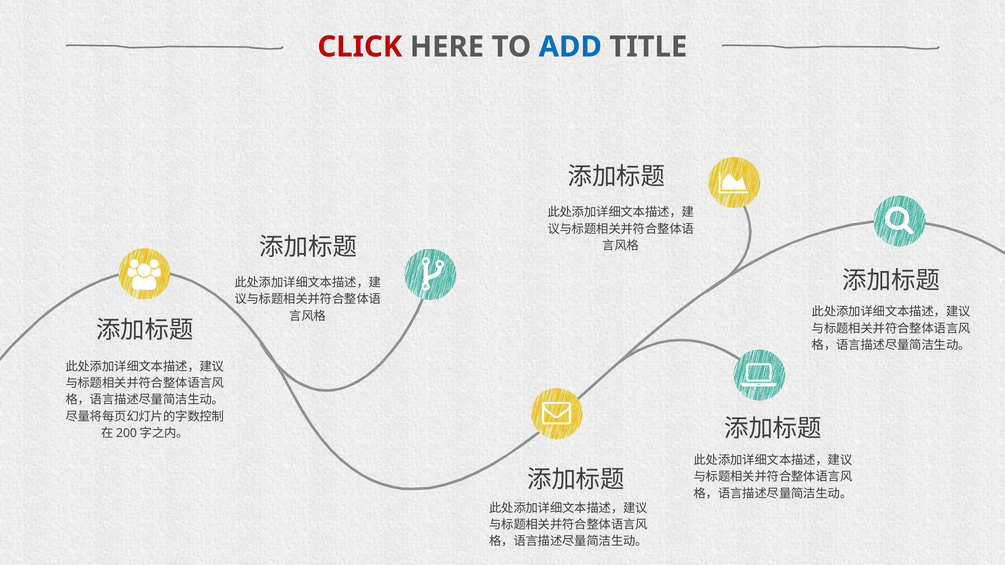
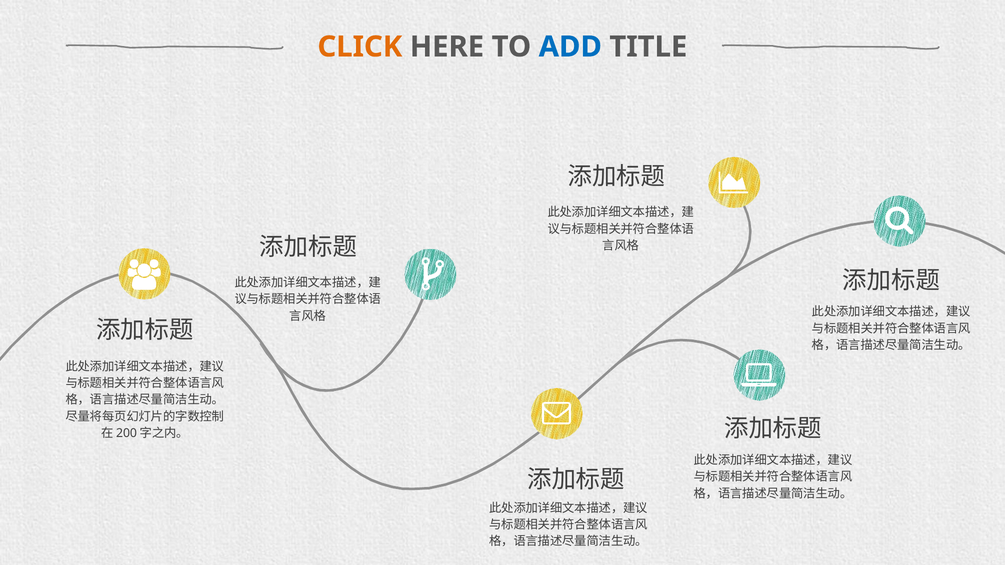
CLICK colour: red -> orange (360, 47)
